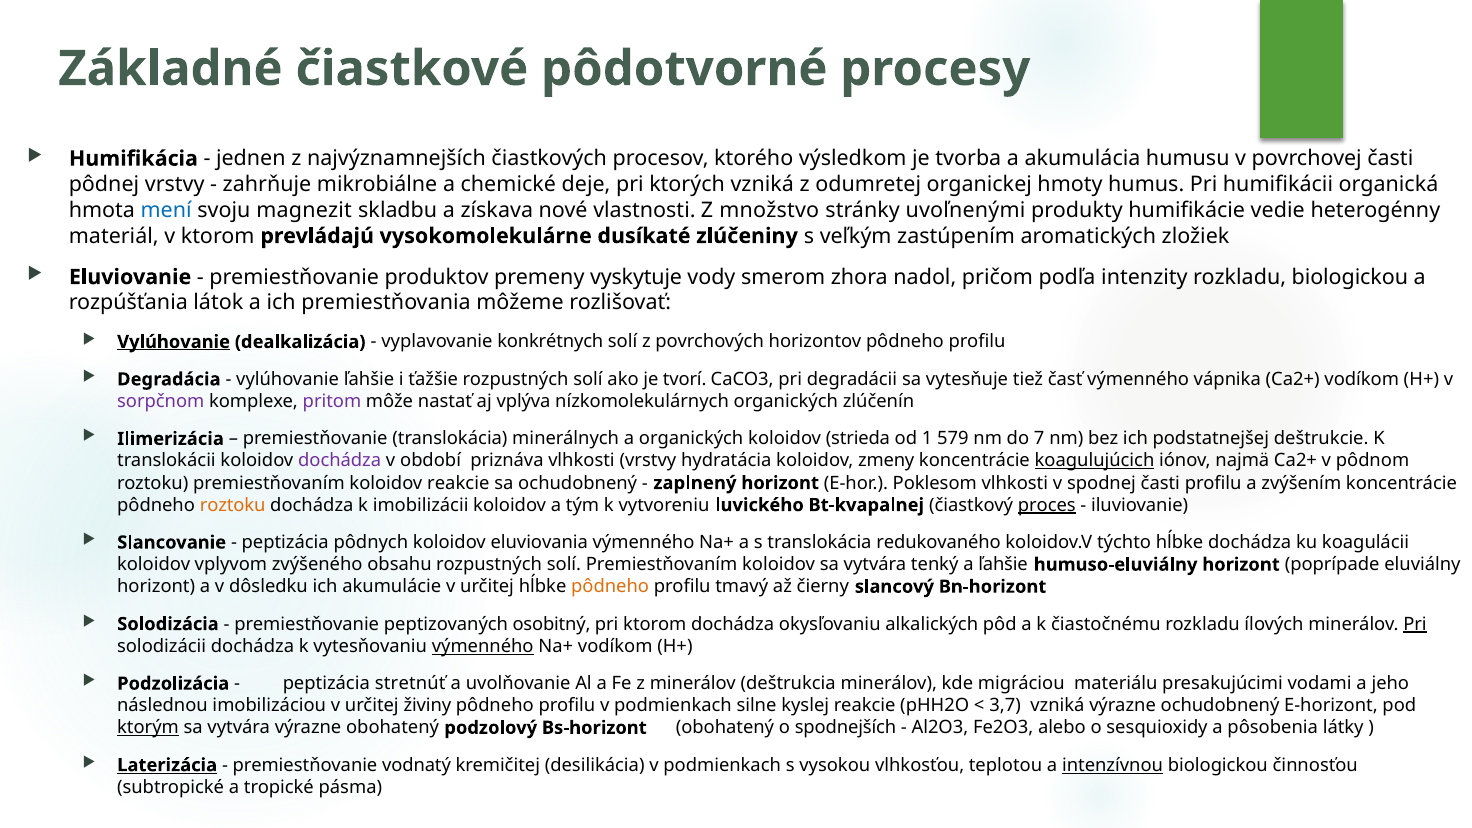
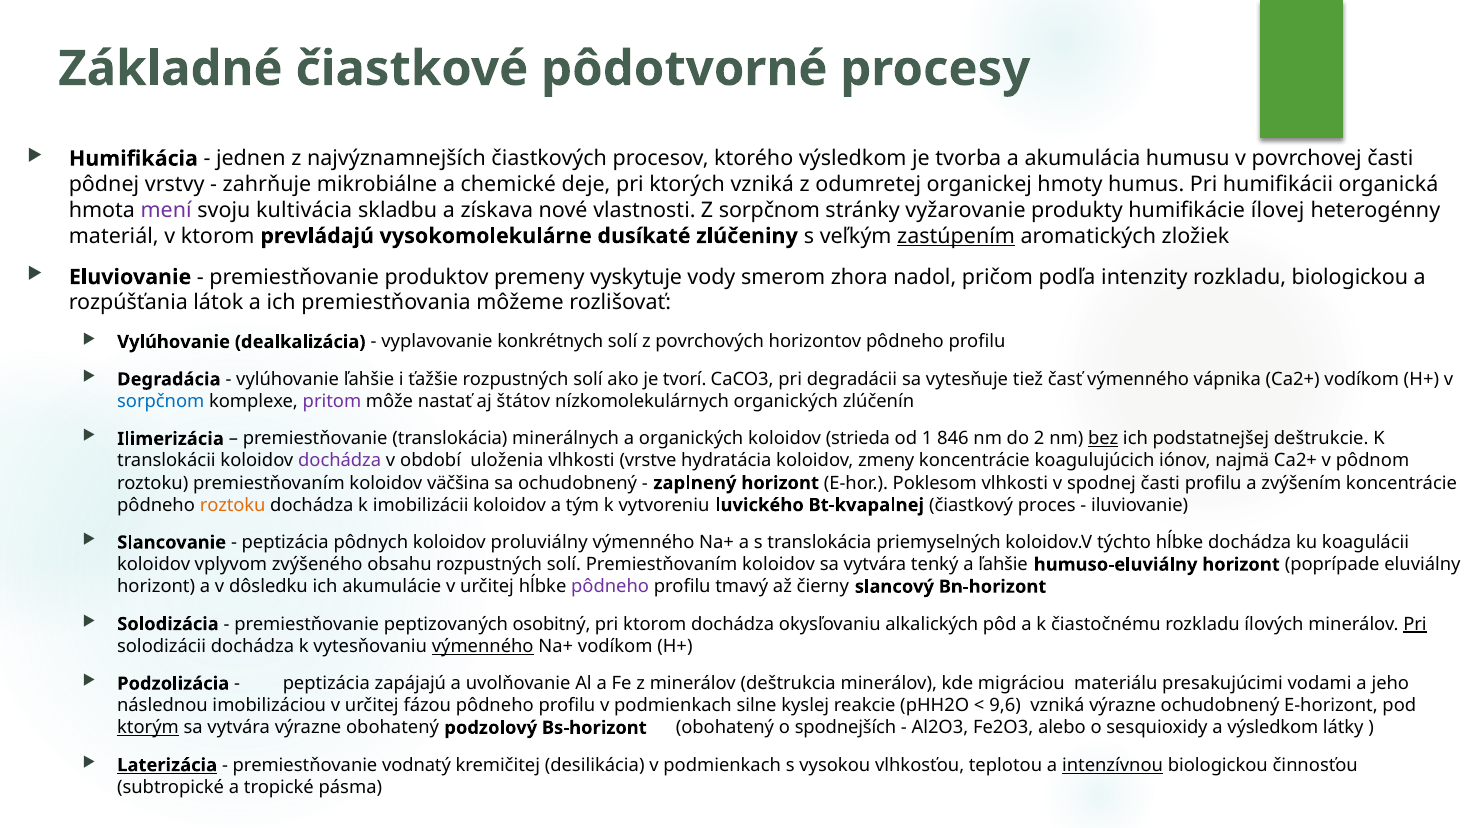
mení colour: blue -> purple (166, 210)
magnezit: magnezit -> kultivácia (304, 210)
Z množstvo: množstvo -> sorpčnom (769, 210)
uvoľnenými: uvoľnenými -> vyžarovanie (966, 210)
vedie: vedie -> ílovej (1278, 210)
zastúpením underline: none -> present (956, 236)
Vylúhovanie underline: present -> none (174, 342)
sorpčnom colour: purple -> blue (161, 401)
vplýva: vplýva -> štátov (523, 401)
579: 579 -> 846 (953, 439)
7: 7 -> 2 (1039, 439)
bez underline: none -> present (1103, 439)
priznáva: priznáva -> uloženia (507, 461)
vlhkosti vrstvy: vrstvy -> vrstve (648, 461)
koagulujúcich underline: present -> none (1095, 461)
koloidov reakcie: reakcie -> väčšina (458, 483)
proces underline: present -> none (1047, 505)
eluviovania: eluviovania -> proluviálny (539, 542)
redukovaného: redukovaného -> priemyselných (939, 542)
pôdneho colour: orange -> purple (610, 587)
stretnúť: stretnúť -> zapájajú (410, 684)
živiny: živiny -> fázou (427, 706)
3,7: 3,7 -> 9,6 (1005, 706)
a pôsobenia: pôsobenia -> výsledkom (1273, 728)
